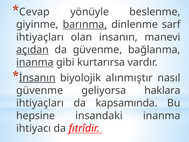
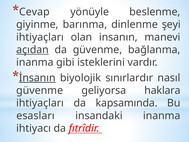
barınma underline: present -> none (85, 24)
sarf: sarf -> şeyi (171, 24)
inanma underline: present -> none (35, 62)
kurtarırsa: kurtarırsa -> isteklerini (101, 62)
alınmıştır: alınmıştır -> sınırlardır (129, 78)
hepsine: hepsine -> esasları (36, 115)
